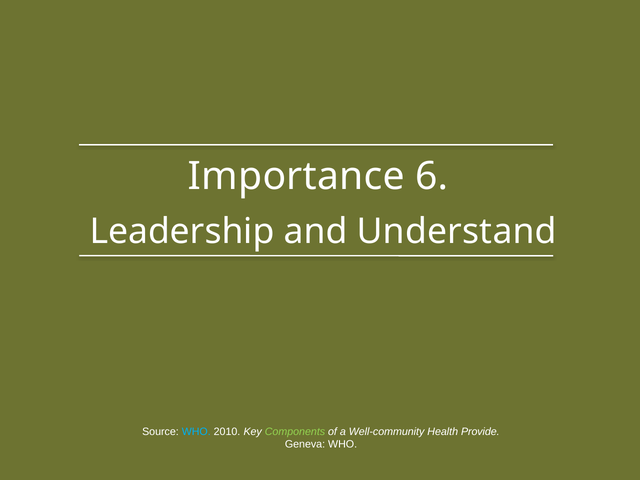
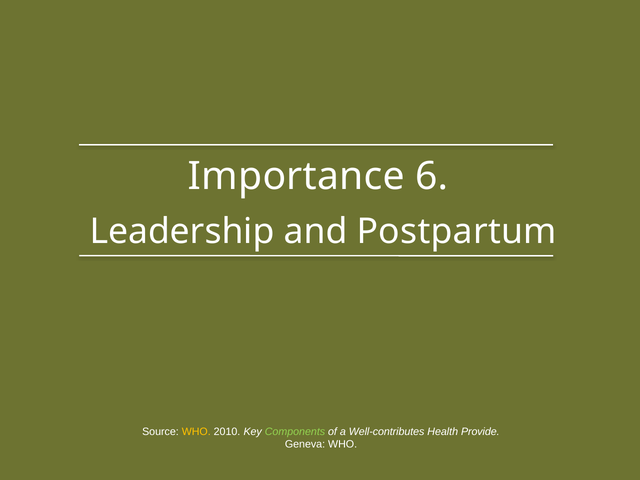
Understand: Understand -> Postpartum (457, 232)
WHO colour: light blue -> yellow (196, 432)
Well-community: Well-community -> Well-contributes (387, 432)
